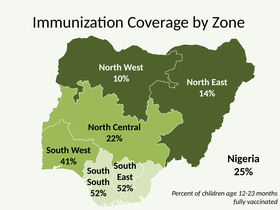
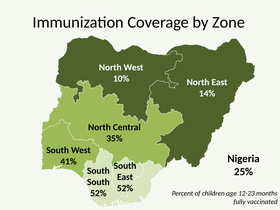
22%: 22% -> 35% (114, 138)
